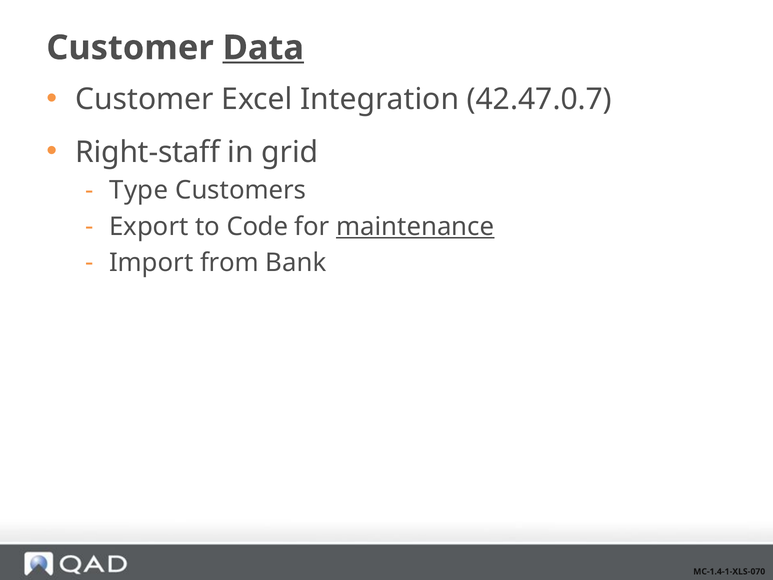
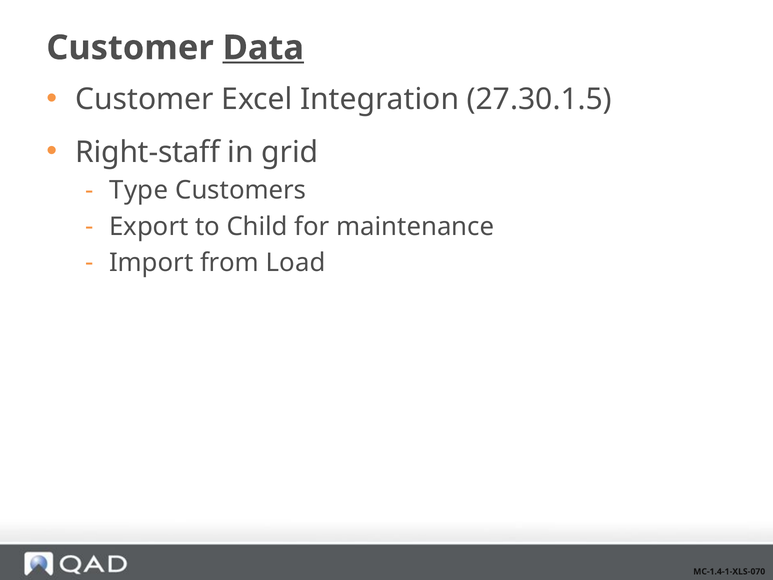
42.47.0.7: 42.47.0.7 -> 27.30.1.5 (539, 99)
Code: Code -> Child (257, 226)
maintenance underline: present -> none (415, 226)
Bank: Bank -> Load (296, 263)
